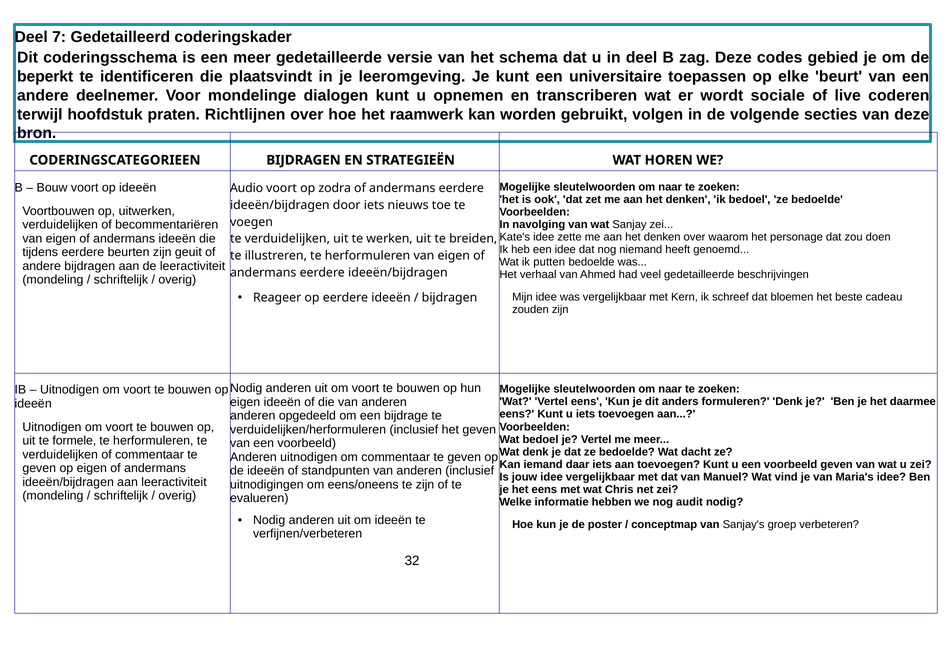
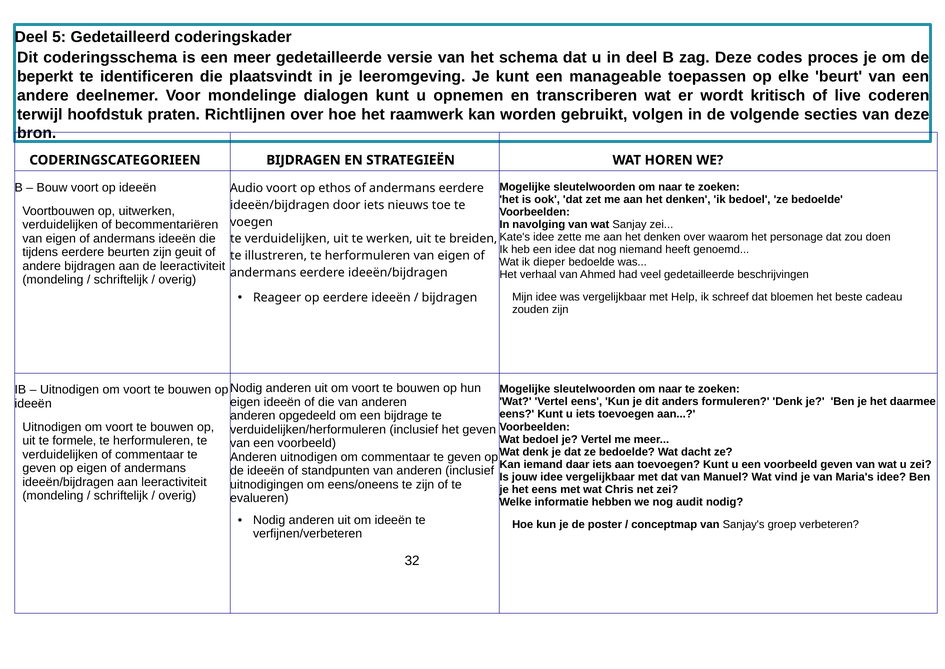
7: 7 -> 5 (59, 37)
gebied: gebied -> proces (833, 58)
universitaire: universitaire -> manageable (615, 77)
sociale: sociale -> kritisch (778, 95)
zodra: zodra -> ethos (335, 188)
putten: putten -> dieper (549, 262)
Kern: Kern -> Help (684, 297)
